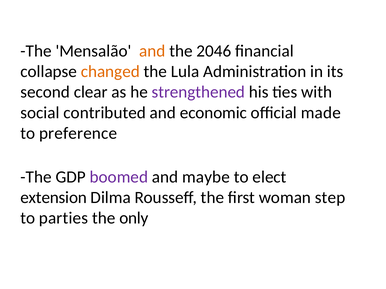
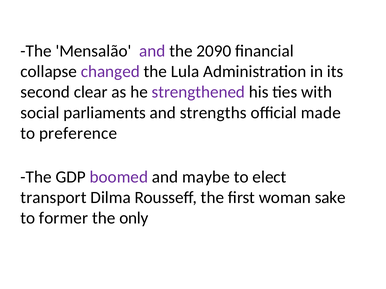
and colour: orange -> purple (152, 51)
2046: 2046 -> 2090 (214, 51)
changed colour: orange -> purple (110, 72)
contributed: contributed -> parliaments (105, 113)
economic: economic -> strengths (213, 113)
extension: extension -> transport (53, 198)
step: step -> sake (330, 198)
parties: parties -> former (63, 218)
